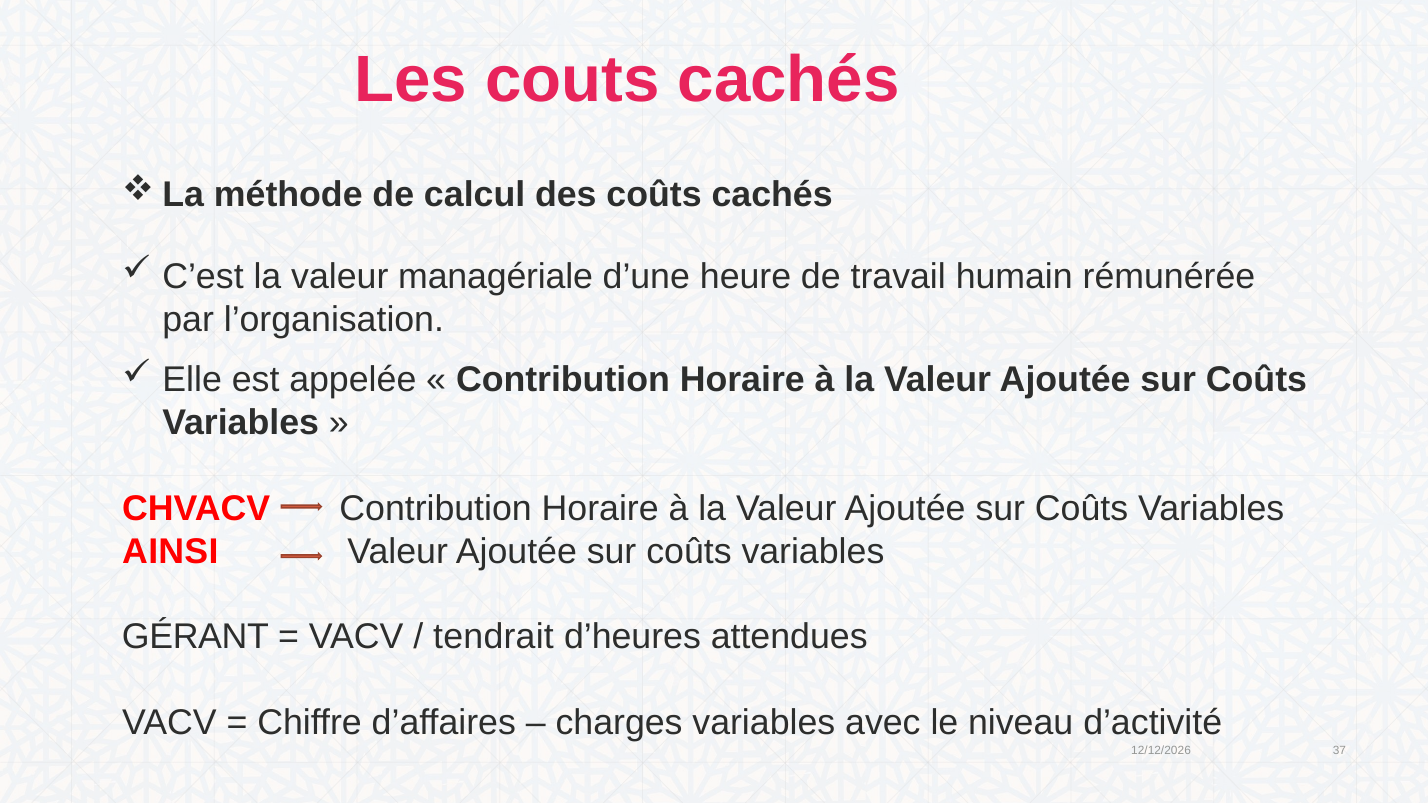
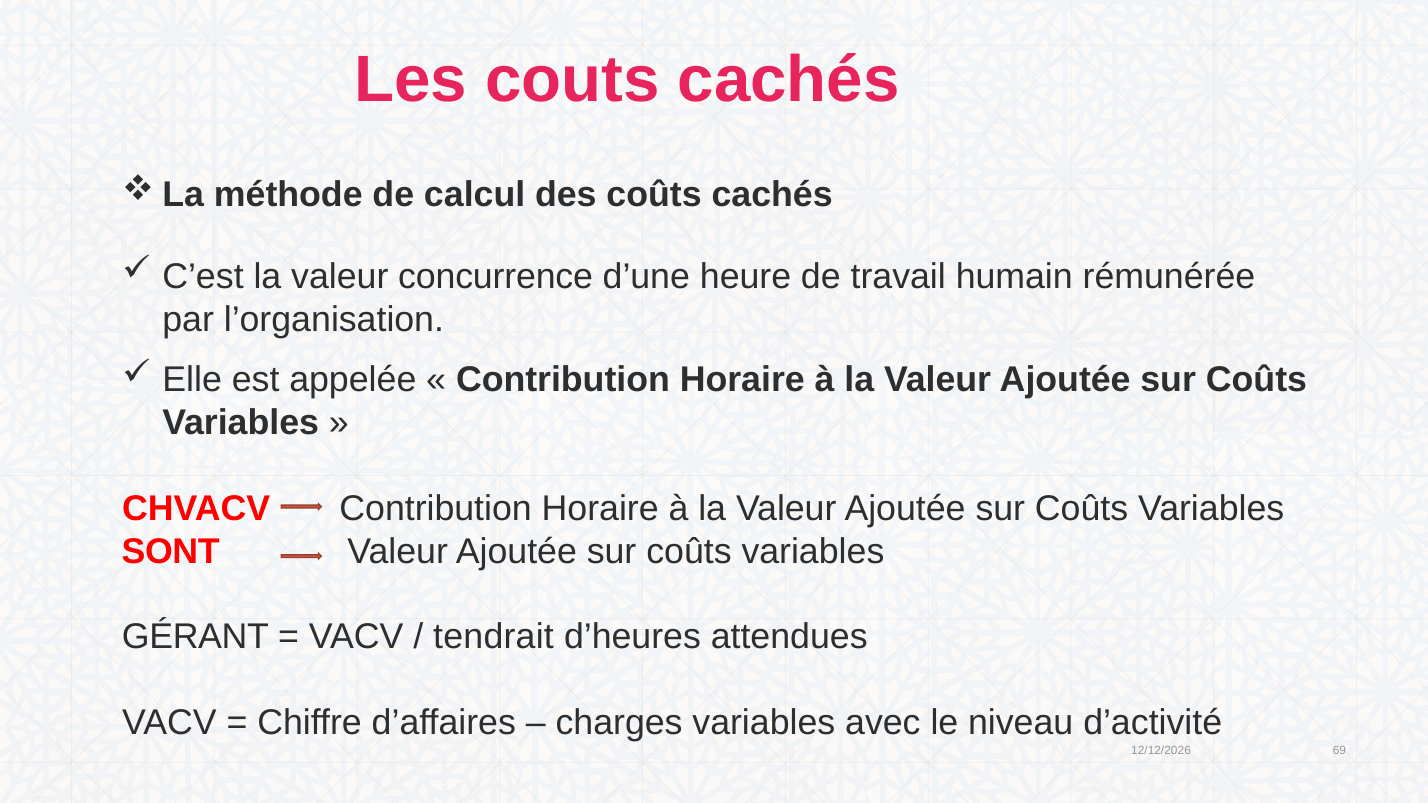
managériale: managériale -> concurrence (496, 277)
AINSI: AINSI -> SONT (171, 552)
37: 37 -> 69 (1339, 750)
